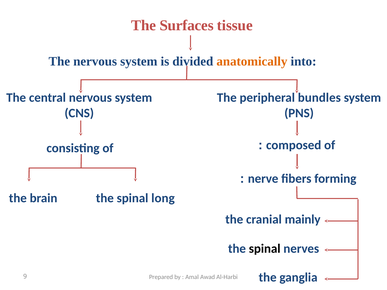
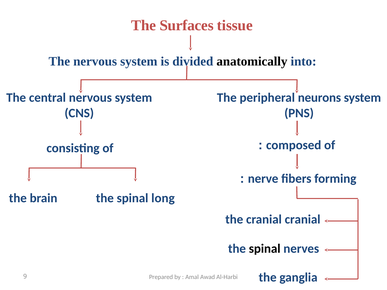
anatomically colour: orange -> black (252, 61)
bundles: bundles -> neurons (319, 98)
cranial mainly: mainly -> cranial (303, 220)
